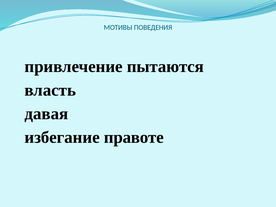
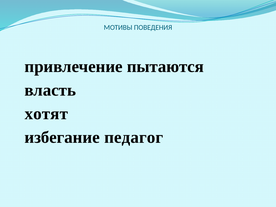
давая: давая -> хотят (46, 114)
правоте: правоте -> педагог (134, 137)
